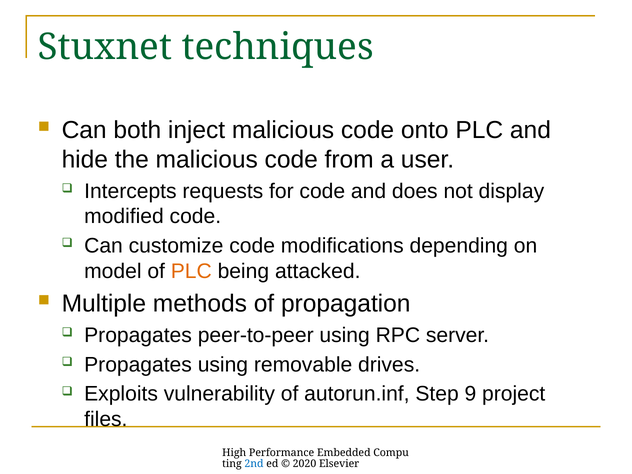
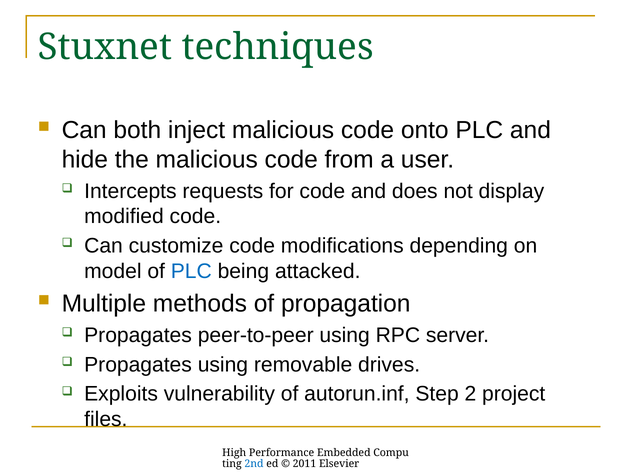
PLC colour: orange -> blue (191, 271)
9: 9 -> 2 (470, 394)
2020: 2020 -> 2011 (304, 464)
